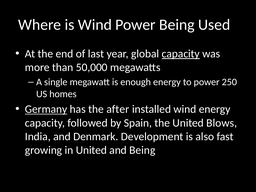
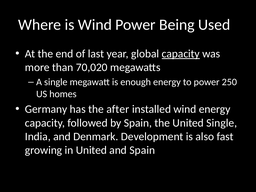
50,000: 50,000 -> 70,020 (92, 67)
Germany underline: present -> none (46, 109)
United Blows: Blows -> Single (222, 123)
and Being: Being -> Spain (142, 150)
